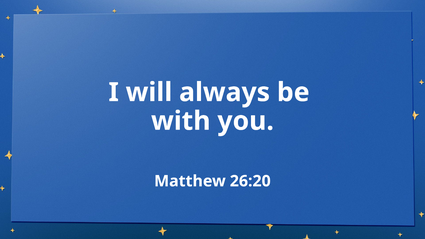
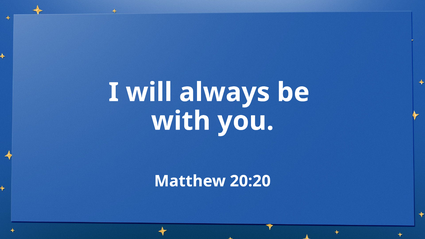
26:20: 26:20 -> 20:20 (250, 181)
